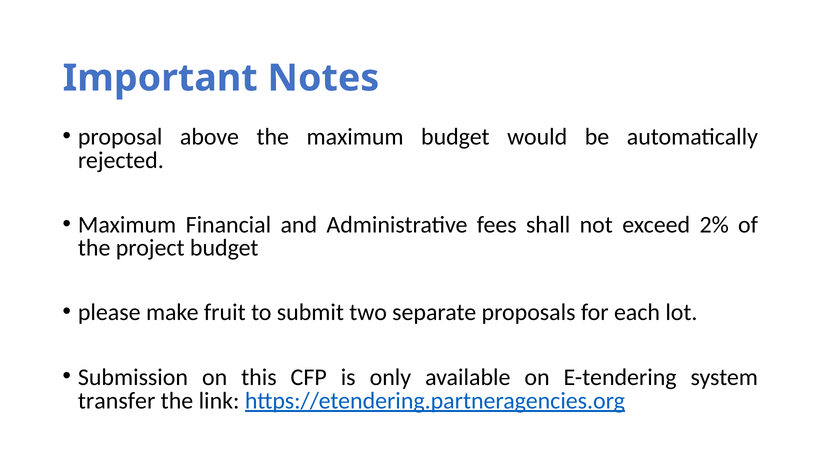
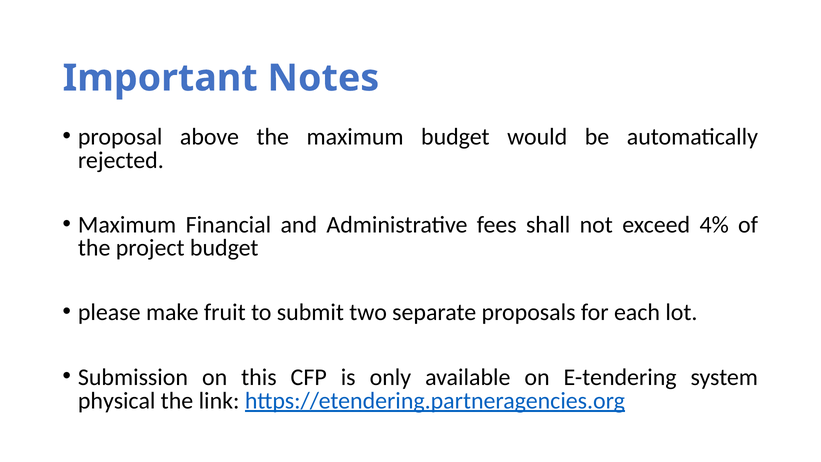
2%: 2% -> 4% (714, 225)
transfer: transfer -> physical (117, 401)
